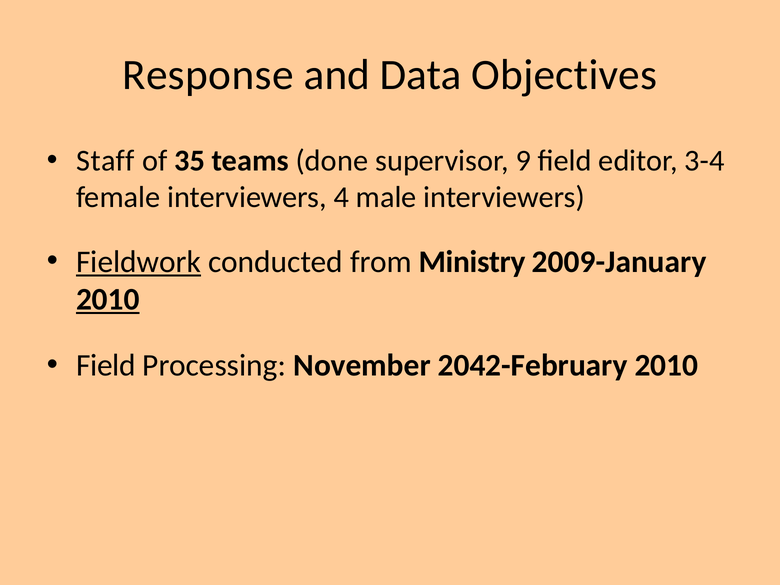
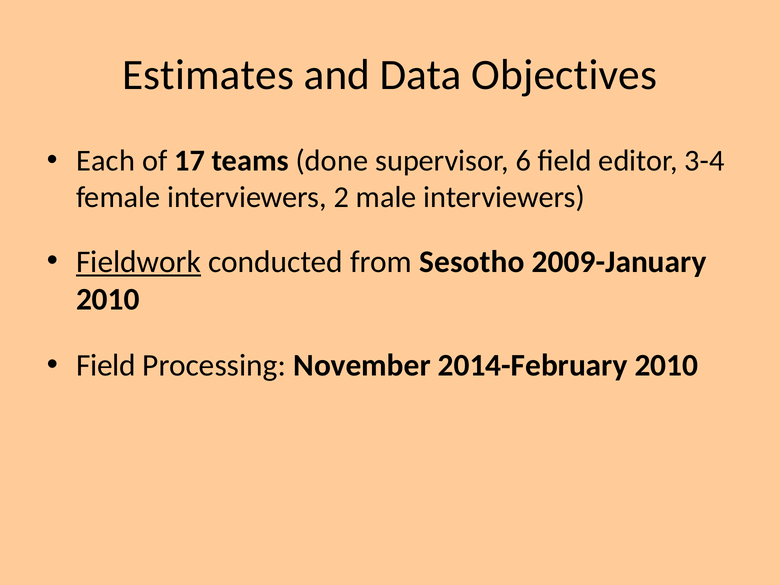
Response: Response -> Estimates (208, 75)
Staff: Staff -> Each (106, 161)
35: 35 -> 17 (190, 161)
9: 9 -> 6 (523, 161)
4: 4 -> 2 (341, 197)
Ministry: Ministry -> Sesotho (472, 262)
2010 underline: present -> none (108, 300)
2042-February: 2042-February -> 2014-February (533, 366)
